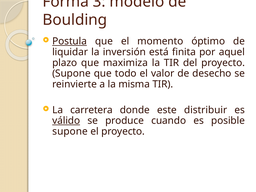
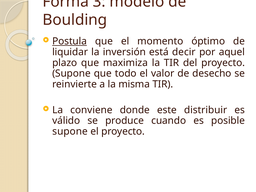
finita: finita -> decir (184, 52)
carretera: carretera -> conviene (91, 110)
válido underline: present -> none (66, 121)
